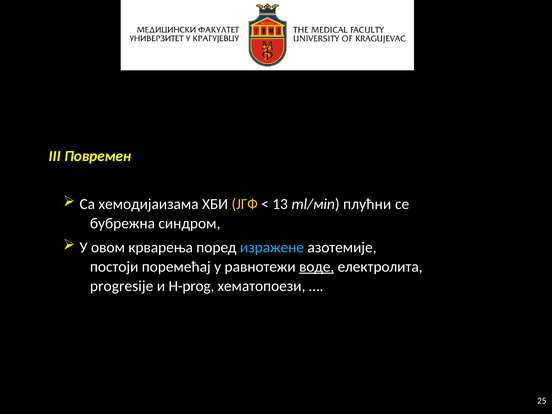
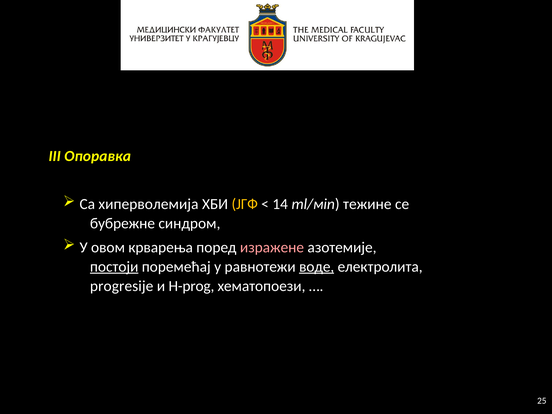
Повремен: Повремен -> Опоравка (98, 156)
хемодијаизама: хемодијаизама -> хиперволемија (148, 204)
13: 13 -> 14 (280, 204)
плућни: плућни -> тежине (367, 204)
бубрежна: бубрежна -> бубрежне (122, 223)
изражене colour: light blue -> pink (272, 247)
постоји underline: none -> present (114, 267)
